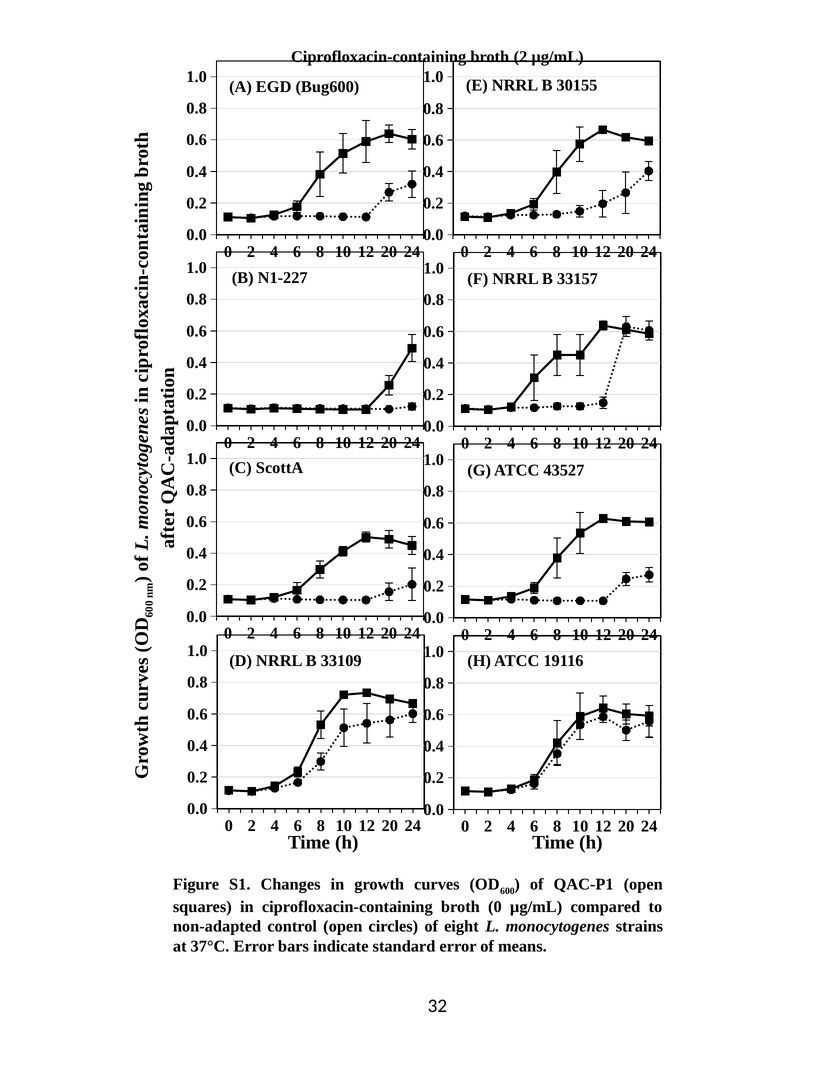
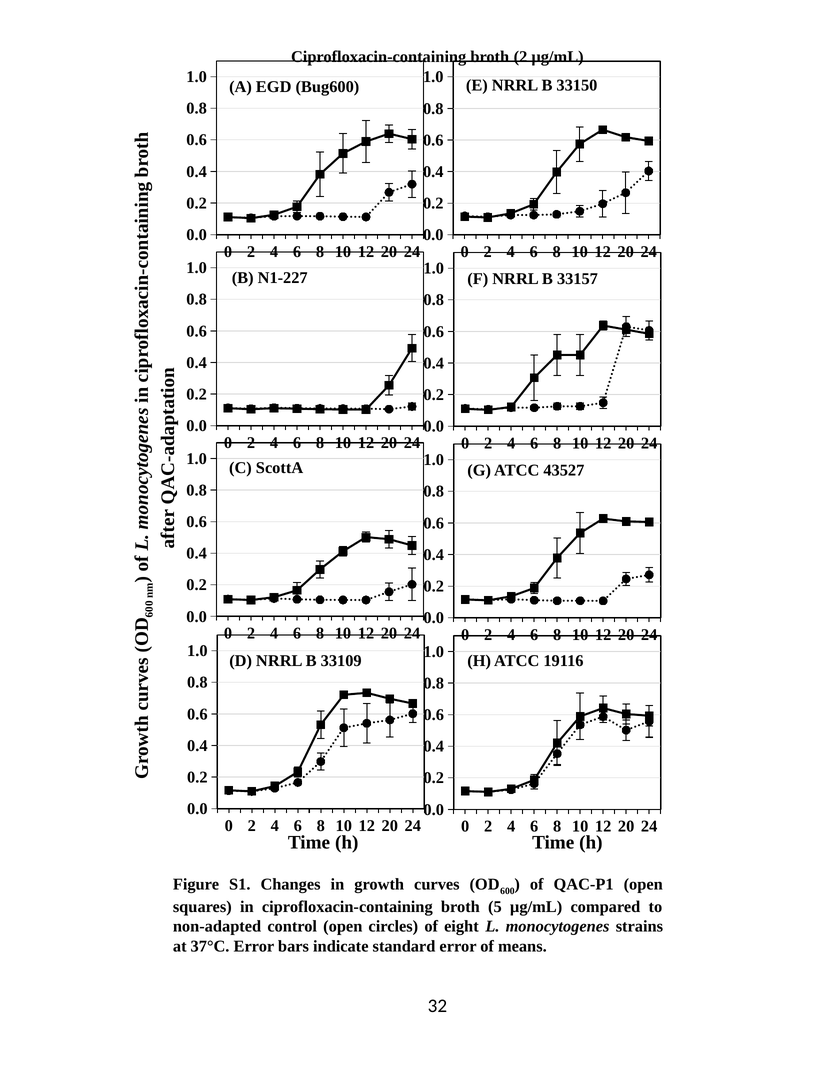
30155: 30155 -> 33150 (577, 85)
broth 0: 0 -> 5 (495, 907)
